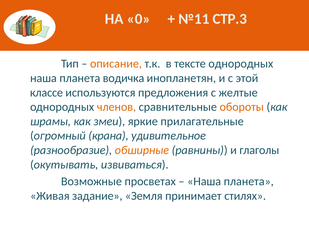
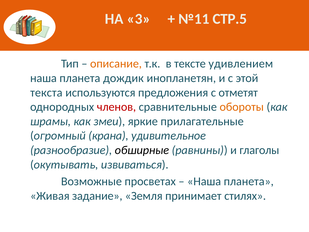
0: 0 -> 3 (139, 19)
СТР.3: СТР.3 -> СТР.5 (230, 19)
тексте однородных: однородных -> удивлением (241, 64)
водичка: водичка -> дождик (123, 78)
классе: классе -> текста (46, 92)
желтые: желтые -> отметят (238, 92)
членов colour: orange -> red (116, 107)
обширные colour: orange -> black (142, 150)
